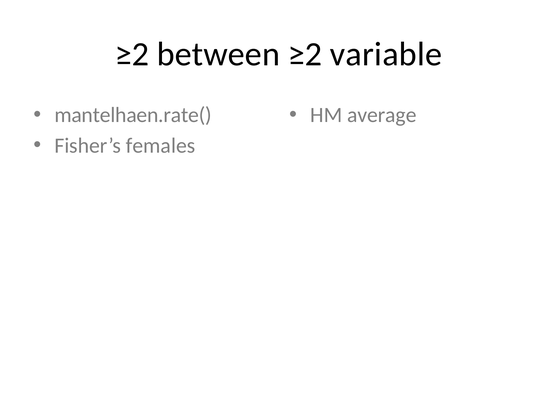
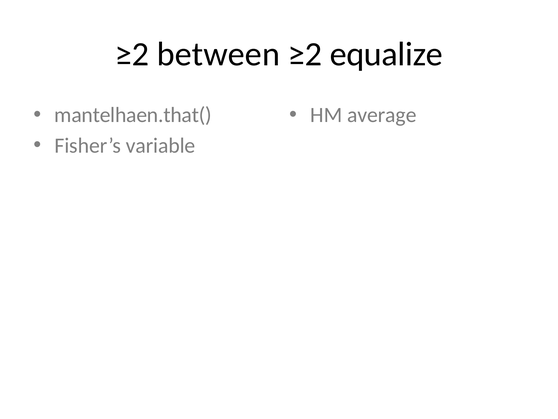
variable: variable -> equalize (386, 54)
mantelhaen.rate(: mantelhaen.rate( -> mantelhaen.that( (133, 115)
females: females -> variable (161, 145)
